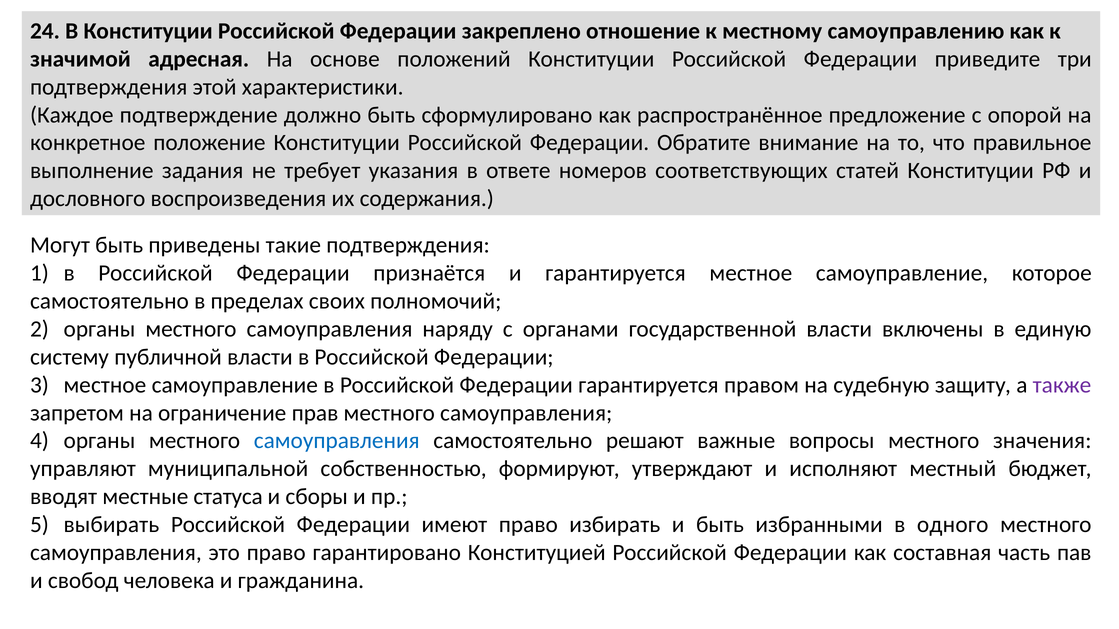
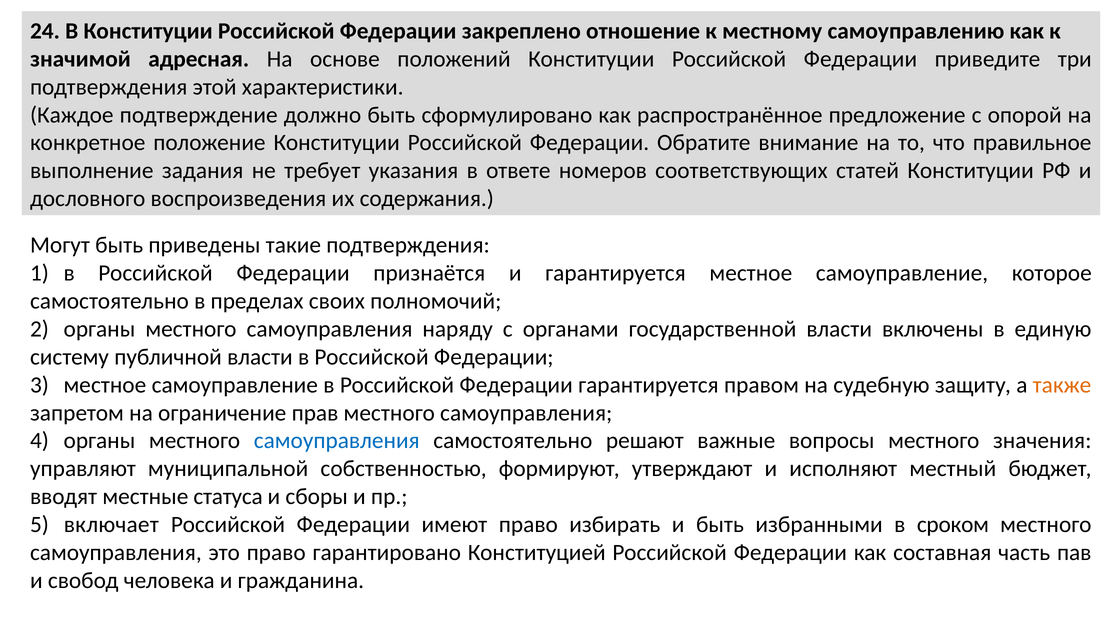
также colour: purple -> orange (1062, 385)
выбирать: выбирать -> включает (111, 525)
одного: одного -> сроком (953, 525)
